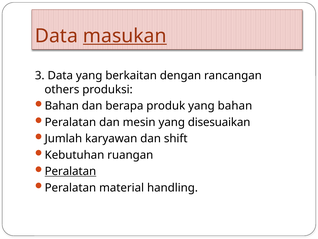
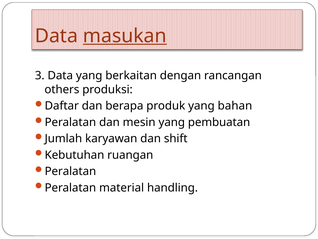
Bahan: Bahan -> Daftar (62, 106)
disesuaikan: disesuaikan -> pembuatan (219, 122)
Peralatan underline: present -> none (70, 171)
